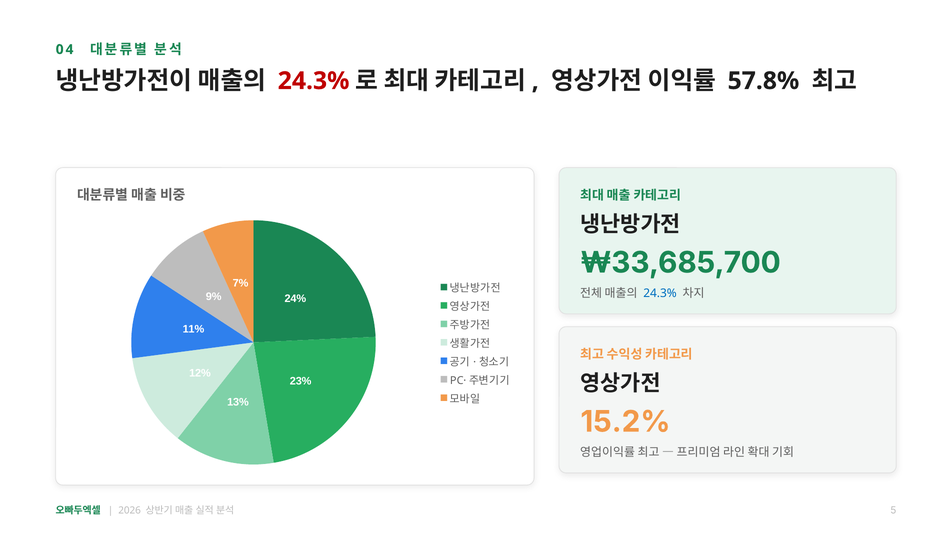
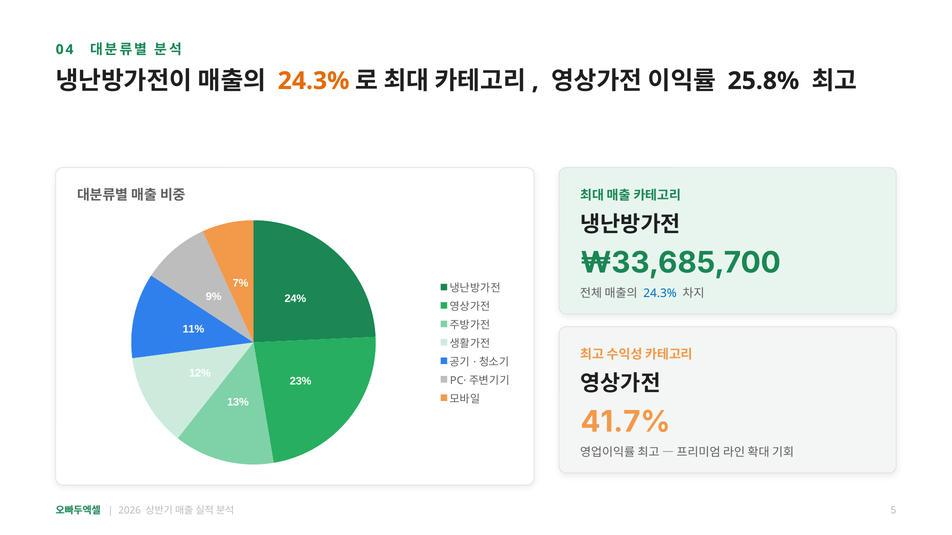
24.3% colour: red -> orange (314, 81)
57.8%: 57.8% -> 25.8% (763, 81)
15.2%: 15.2% -> 41.7% (625, 422)
